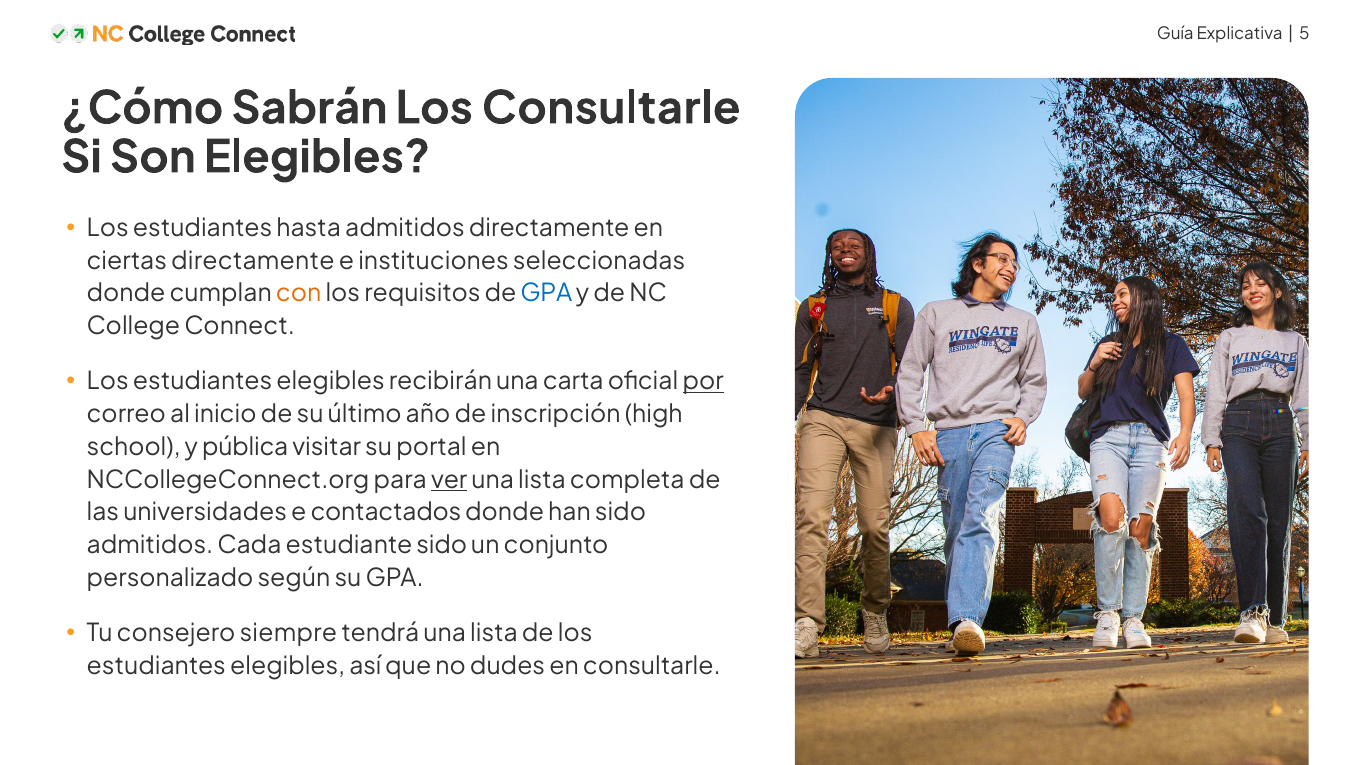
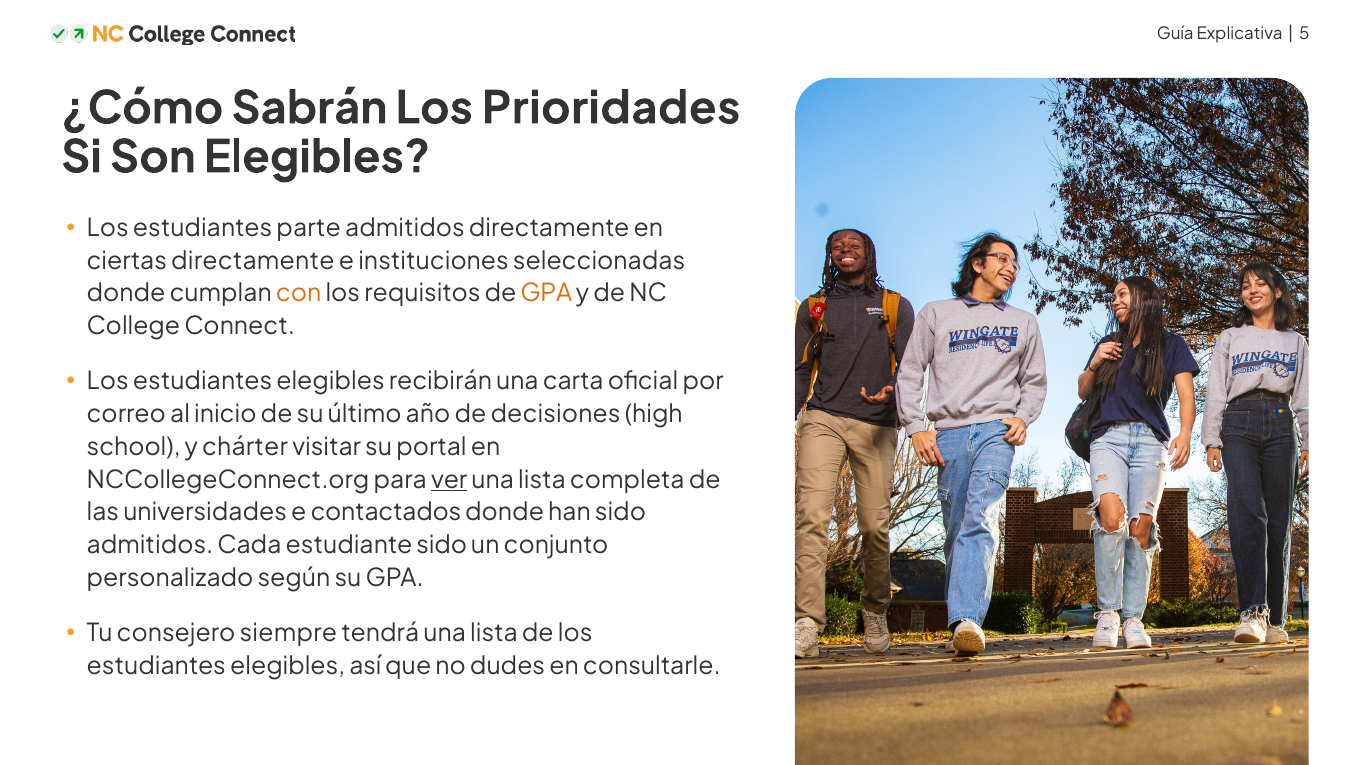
Los Consultarle: Consultarle -> Prioridades (611, 109)
hasta: hasta -> parte (309, 228)
GPA colour: blue -> orange (546, 294)
por underline: present -> none (703, 382)
inscripción: inscripción -> decisiones (556, 414)
pública: pública -> chárter (245, 447)
